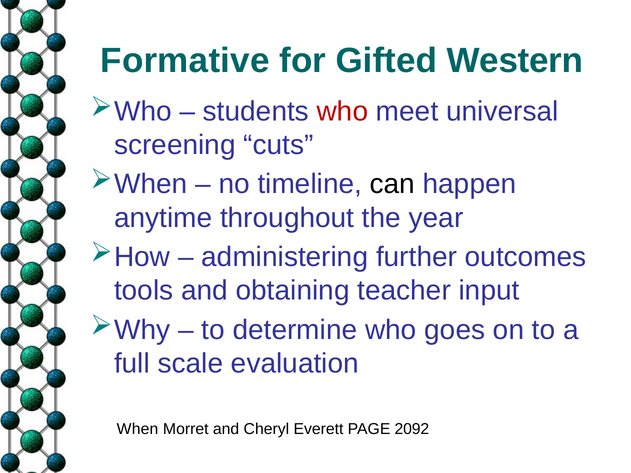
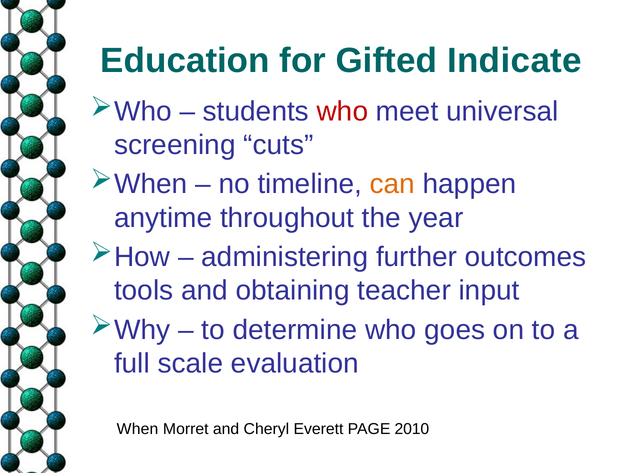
Formative: Formative -> Education (185, 61)
Western: Western -> Indicate (515, 61)
can colour: black -> orange (392, 184)
2092: 2092 -> 2010 (412, 429)
